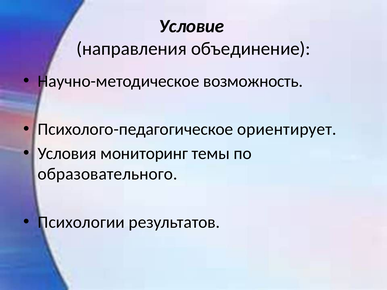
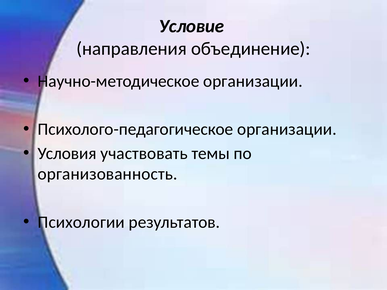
Научно-методическое возможность: возможность -> организации (253, 81)
Психолого-педагогическое ориентирует: ориентирует -> организации (287, 129)
мониторинг: мониторинг -> участвовать (144, 154)
образовательного: образовательного -> организованность (108, 174)
